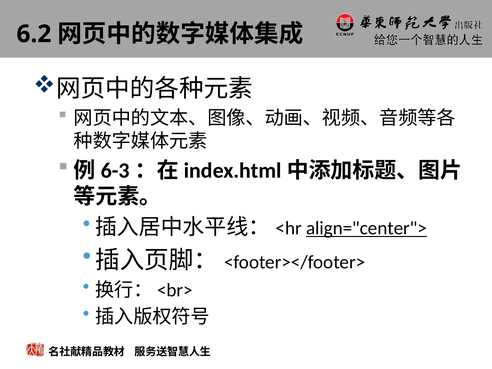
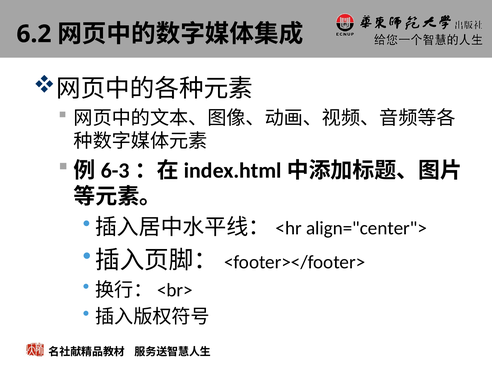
align="center"> underline: present -> none (367, 228)
